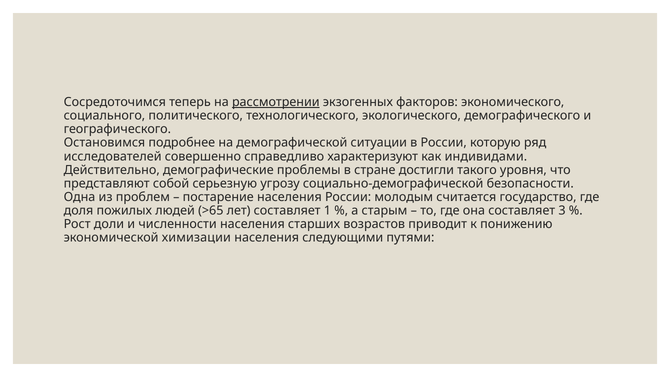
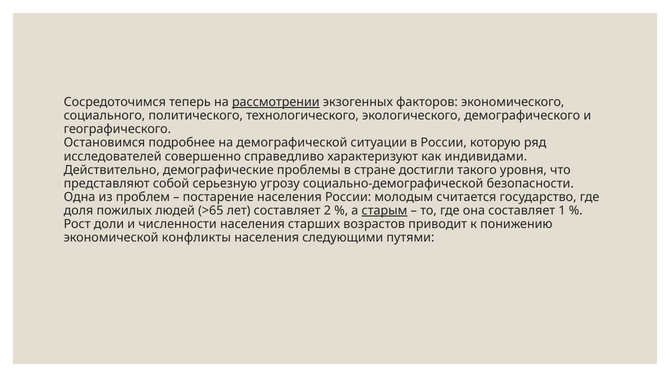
1: 1 -> 2 (327, 211)
старым underline: none -> present (384, 211)
3: 3 -> 1 (562, 211)
химизации: химизации -> конфликты (196, 238)
